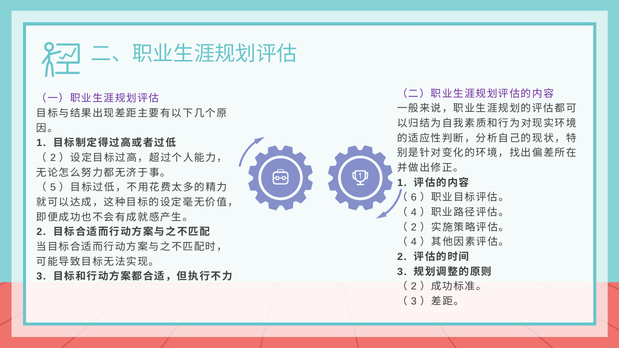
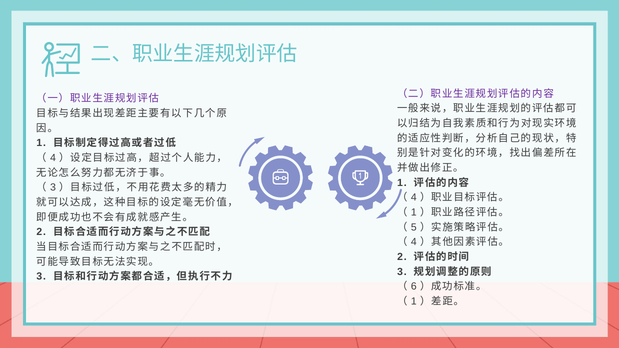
2: 2 -> 4 (53, 158)
5: 5 -> 3 (53, 188)
6: 6 -> 4 (414, 198)
4: 4 -> 1 (414, 212)
2: 2 -> 5 (414, 227)
2: 2 -> 6 (414, 287)
3: 3 -> 1 (414, 301)
